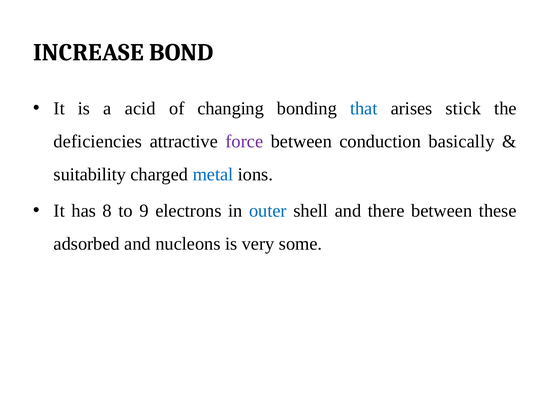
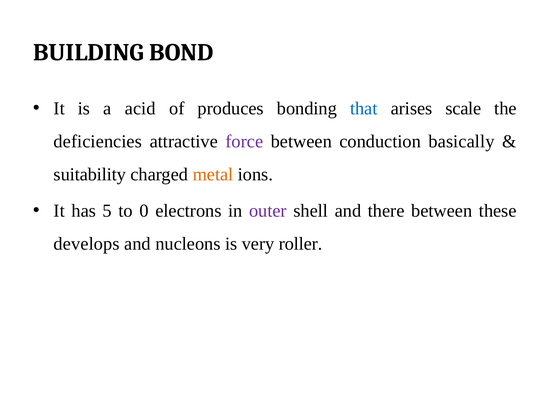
INCREASE: INCREASE -> BUILDING (88, 53)
changing: changing -> produces (231, 109)
stick: stick -> scale (463, 109)
metal colour: blue -> orange (213, 175)
8: 8 -> 5 (107, 211)
9: 9 -> 0 (144, 211)
outer colour: blue -> purple (268, 211)
adsorbed: adsorbed -> develops (87, 244)
some: some -> roller (301, 244)
